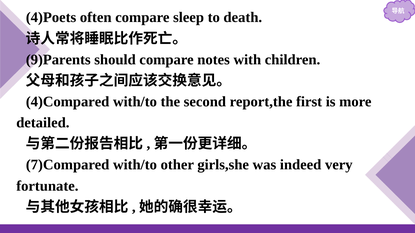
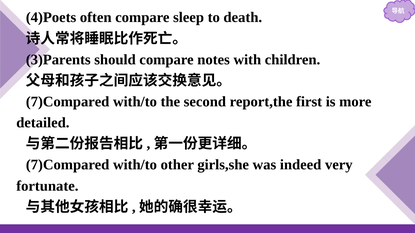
9)Parents: 9)Parents -> 3)Parents (58, 60)
4)Compared: 4)Compared -> 7)Compared (68, 102)
